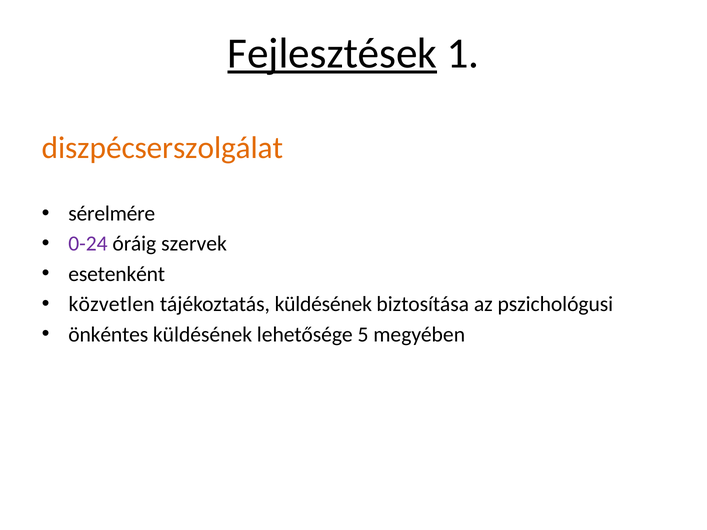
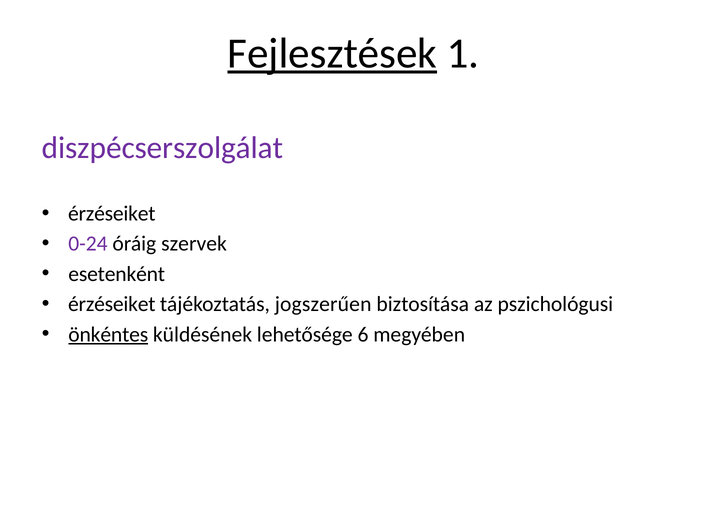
diszpécserszolgálat colour: orange -> purple (162, 148)
sérelmére: sérelmére -> érzéseiket (112, 214)
közvetlen: közvetlen -> érzéseiket (112, 304)
tájékoztatás küldésének: küldésének -> jogszerűen (323, 304)
önkéntes underline: none -> present (108, 335)
5: 5 -> 6 (363, 335)
